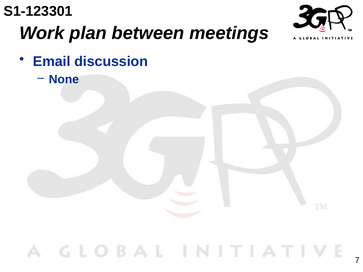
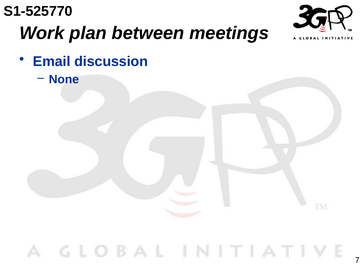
S1-123301: S1-123301 -> S1-525770 (38, 11)
